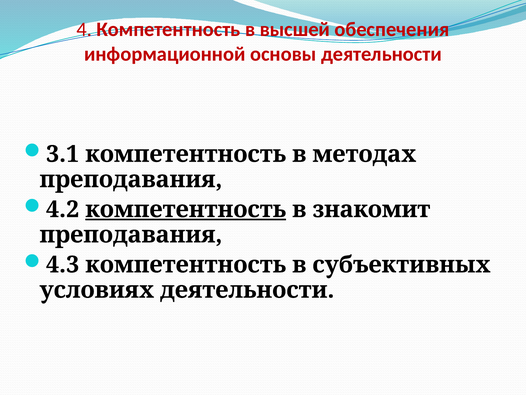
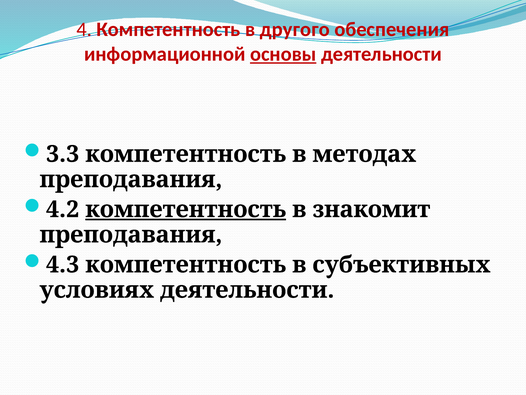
высшей: высшей -> другого (295, 30)
основы underline: none -> present (283, 54)
3.1: 3.1 -> 3.3 (63, 154)
